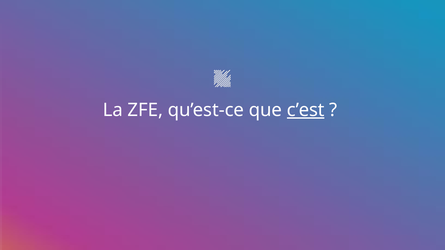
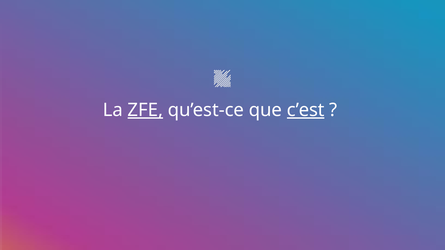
ZFE underline: none -> present (145, 110)
